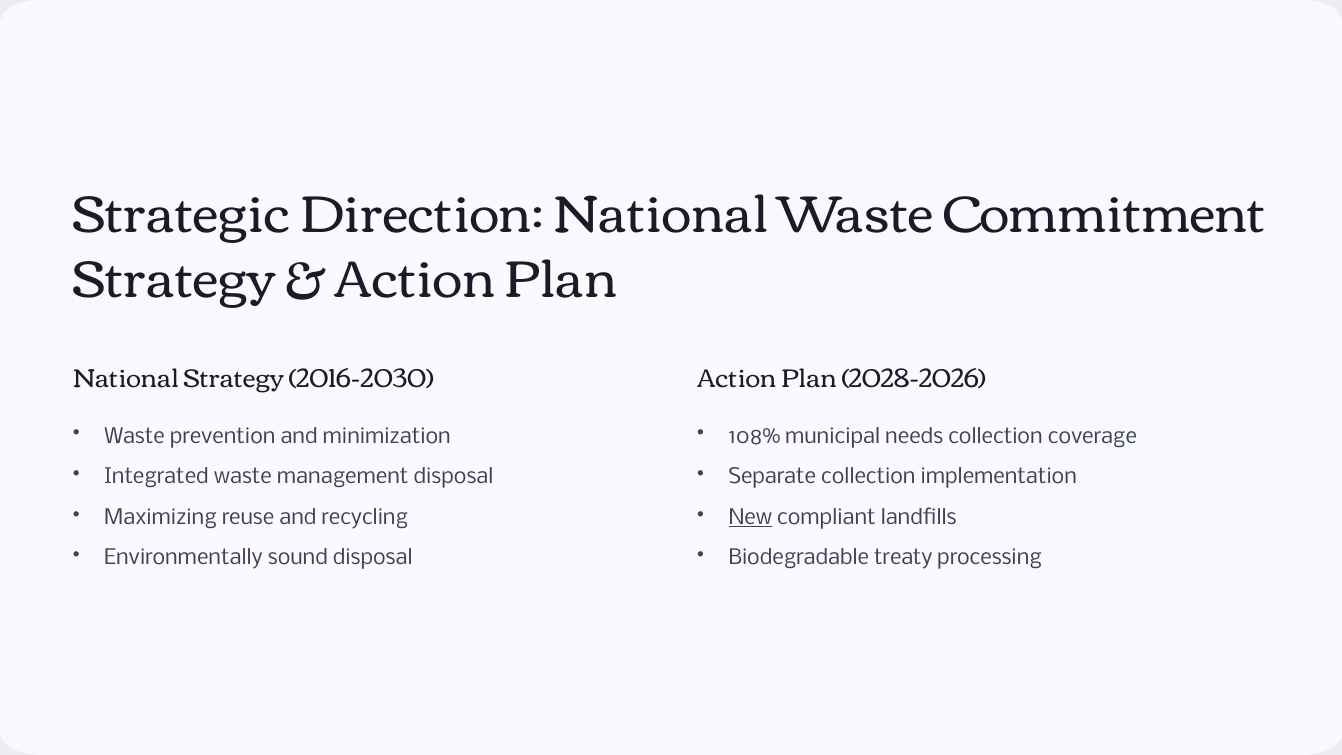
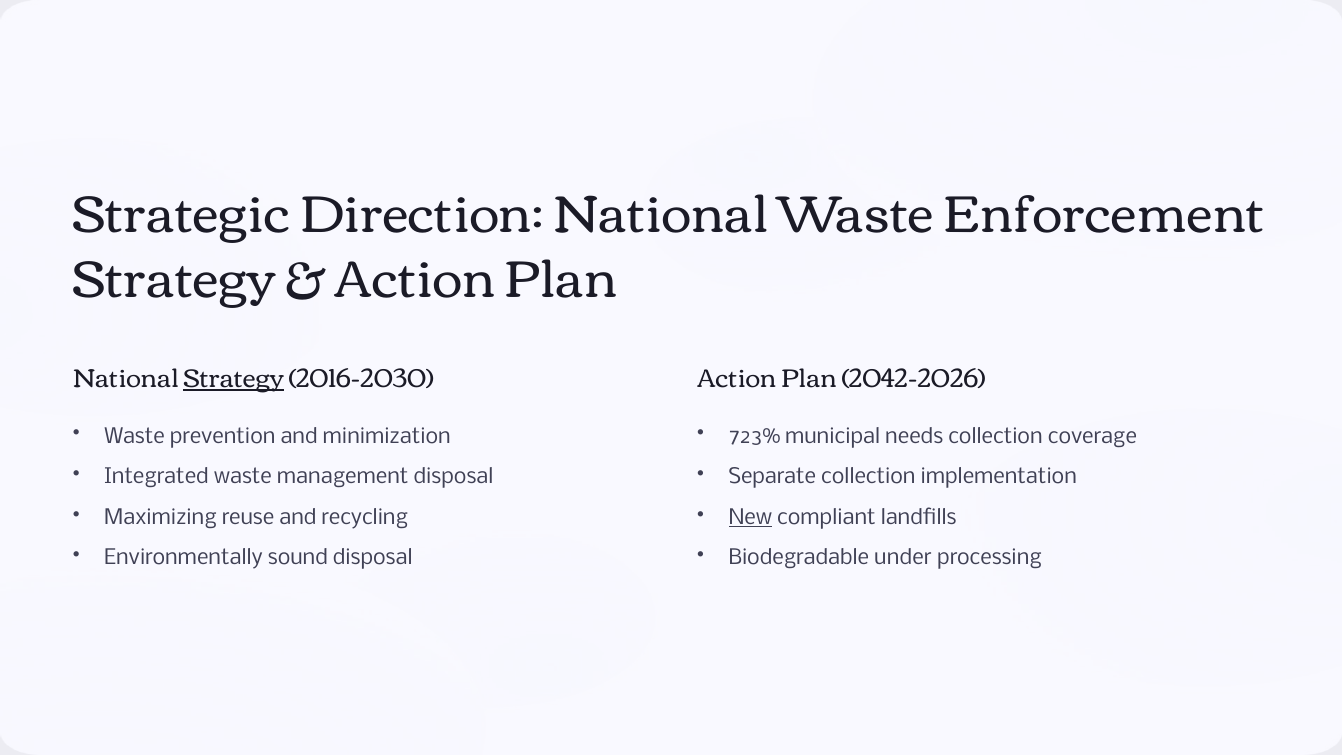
Commitment: Commitment -> Enforcement (1104, 216)
Strategy underline: none -> present (234, 379)
2028-2026: 2028-2026 -> 2042-2026 (914, 379)
108%: 108% -> 723% (754, 436)
treaty: treaty -> under (903, 558)
